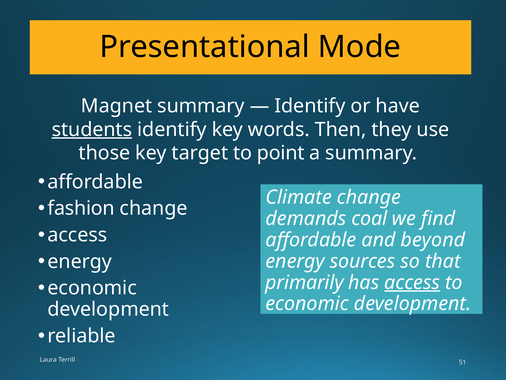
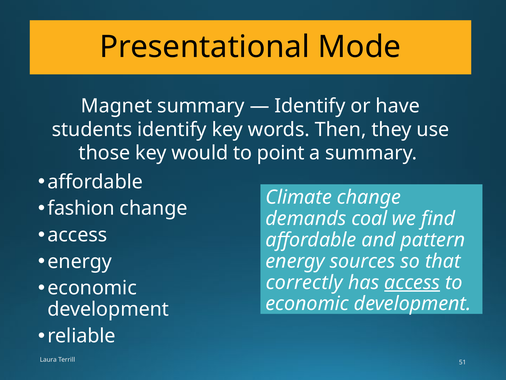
students underline: present -> none (92, 129)
target: target -> would (200, 153)
beyond: beyond -> pattern (433, 240)
primarily: primarily -> correctly (304, 282)
